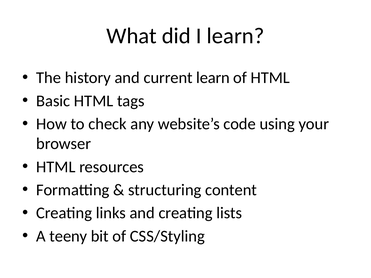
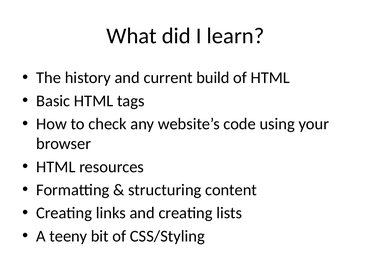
current learn: learn -> build (213, 78)
